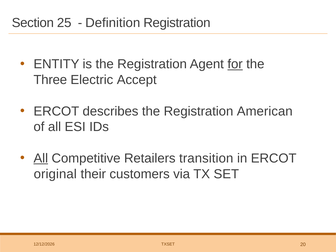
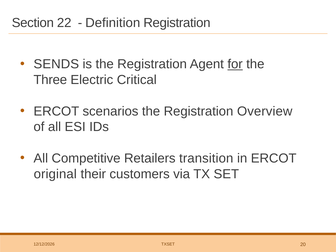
25: 25 -> 22 (64, 23)
ENTITY: ENTITY -> SENDS (56, 64)
Accept: Accept -> Critical (137, 80)
describes: describes -> scenarios (110, 111)
American: American -> Overview (265, 111)
All underline: present -> none (41, 158)
